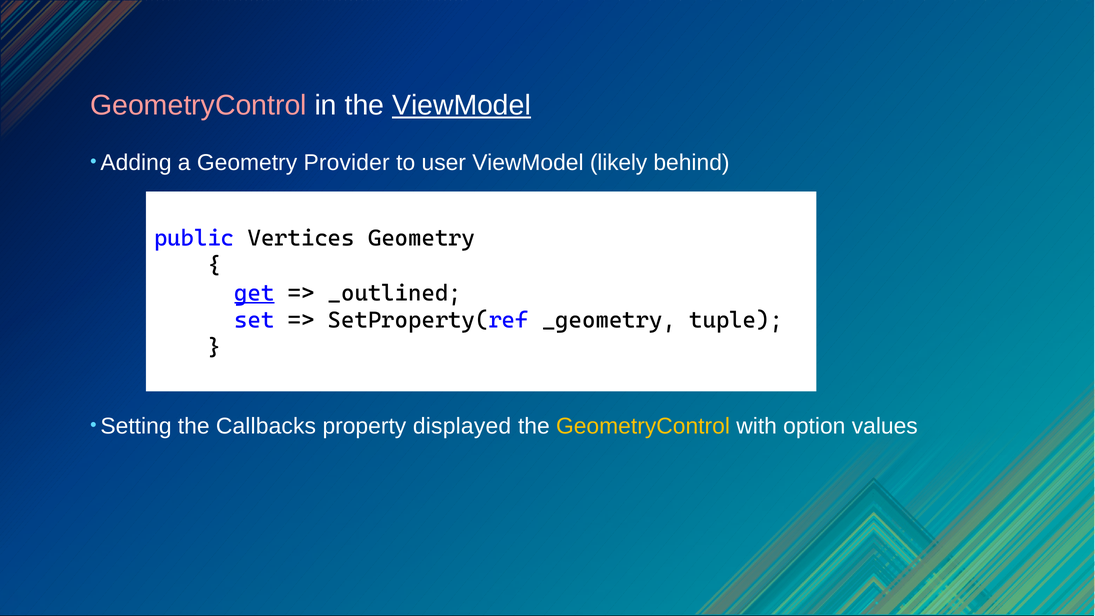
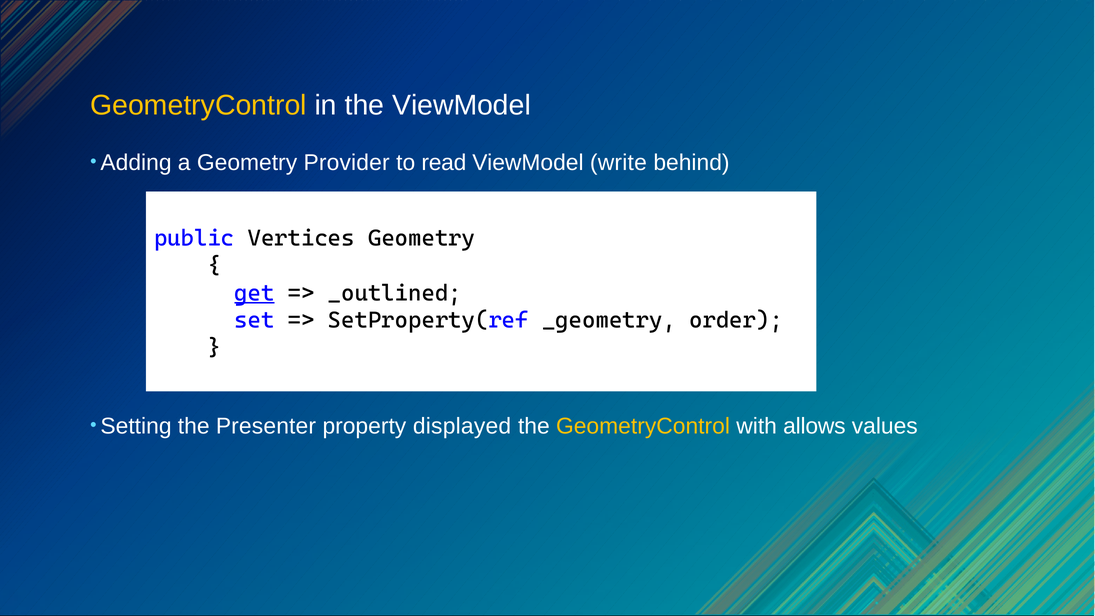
GeometryControl colour: pink -> yellow (199, 105)
ViewModel underline: present -> none (461, 105)
user: user -> read (444, 163)
likely: likely -> write (618, 163)
tuple: tuple -> order (736, 320)
Callbacks: Callbacks -> Presenter (266, 426)
option: option -> allows (814, 426)
